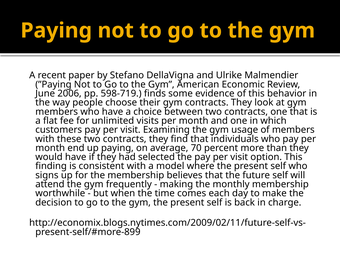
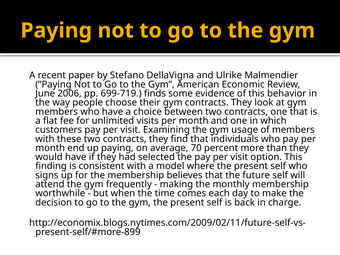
598-719: 598-719 -> 699-719 (121, 94)
